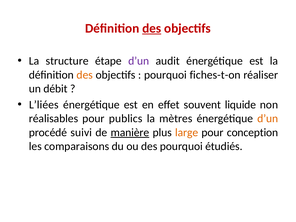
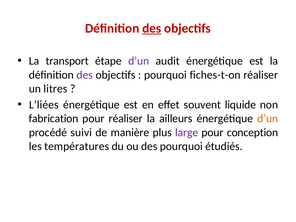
structure: structure -> transport (67, 61)
des colour: orange -> purple (85, 75)
débit: débit -> litres (55, 89)
réalisables: réalisables -> fabrication (54, 119)
pour publics: publics -> réaliser (126, 119)
mètres: mètres -> ailleurs (176, 119)
manière underline: present -> none (130, 132)
large colour: orange -> purple (187, 132)
comparaisons: comparaisons -> températures (77, 146)
